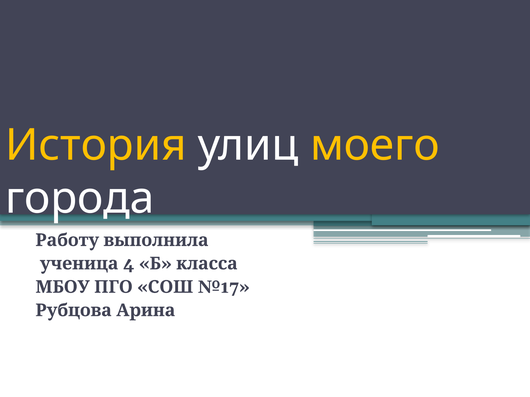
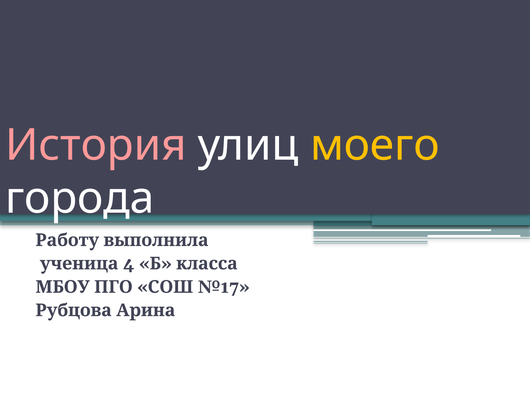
История colour: yellow -> pink (96, 145)
